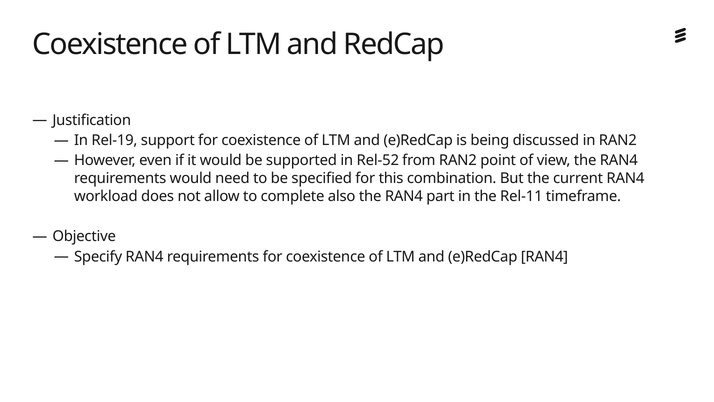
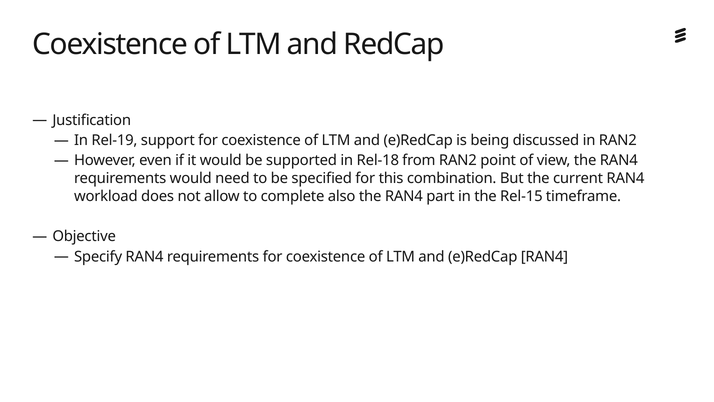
Rel-52: Rel-52 -> Rel-18 (378, 160)
Rel-11: Rel-11 -> Rel-15 (521, 196)
